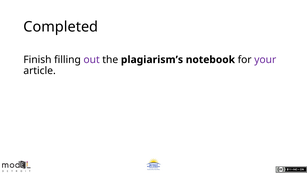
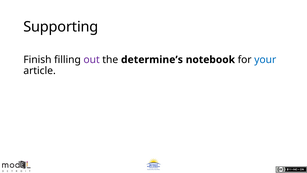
Completed: Completed -> Supporting (61, 27)
plagiarism’s: plagiarism’s -> determine’s (152, 60)
your colour: purple -> blue (265, 60)
